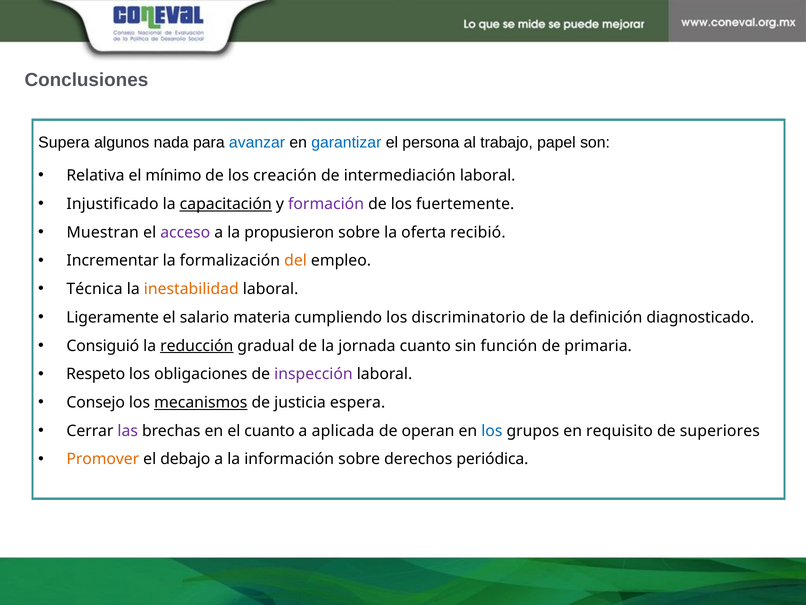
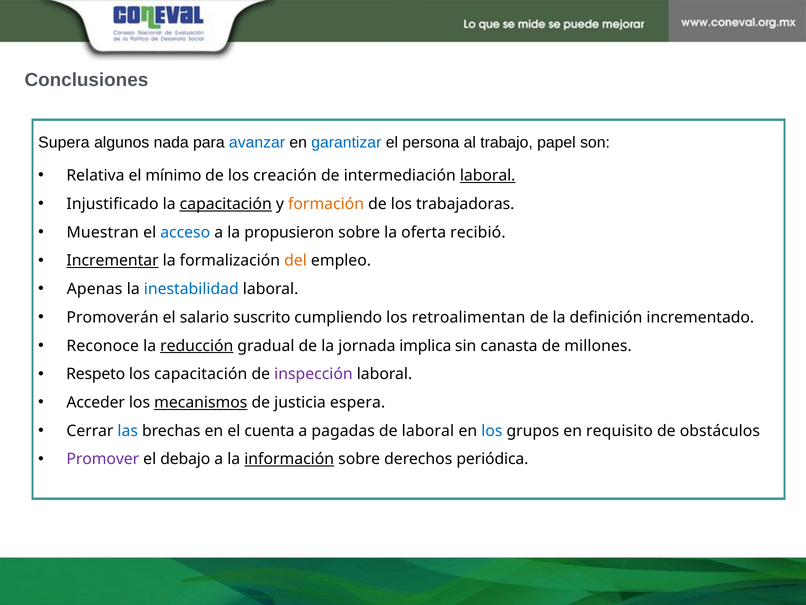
laboral underline: none -> present (488, 176)
formación colour: purple -> orange (326, 204)
fuertemente: fuertemente -> trabajadoras (465, 204)
acceso colour: purple -> blue (185, 232)
Incrementar underline: none -> present (113, 261)
Técnica: Técnica -> Apenas (95, 289)
inestabilidad colour: orange -> blue (191, 289)
Ligeramente: Ligeramente -> Promoverán (113, 317)
materia: materia -> suscrito (262, 317)
discriminatorio: discriminatorio -> retroalimentan (469, 317)
diagnosticado: diagnosticado -> incrementado (700, 317)
Consiguió: Consiguió -> Reconoce (103, 346)
jornada cuanto: cuanto -> implica (425, 346)
función: función -> canasta (509, 346)
primaria: primaria -> millones (598, 346)
los obligaciones: obligaciones -> capacitación (201, 374)
Consejo: Consejo -> Acceder (96, 402)
las colour: purple -> blue (128, 431)
el cuanto: cuanto -> cuenta (269, 431)
aplicada: aplicada -> pagadas (343, 431)
de operan: operan -> laboral (428, 431)
superiores: superiores -> obstáculos (720, 431)
Promover colour: orange -> purple (103, 459)
información underline: none -> present (289, 459)
